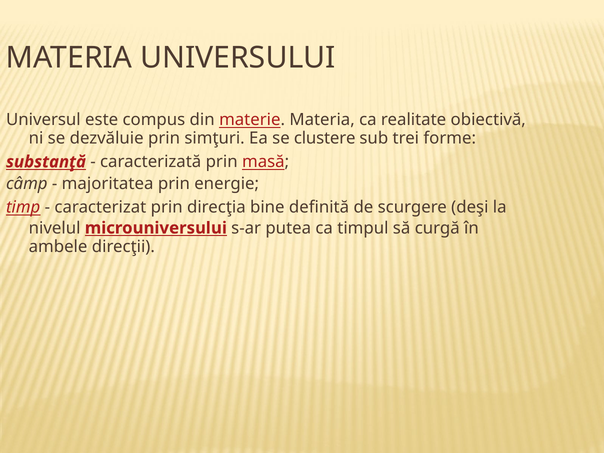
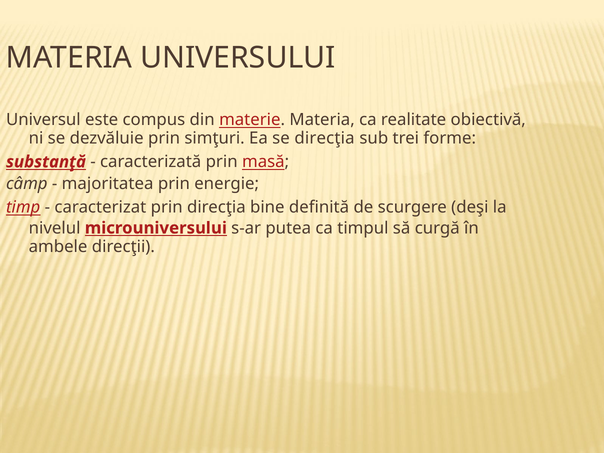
se clustere: clustere -> direcţia (325, 138)
